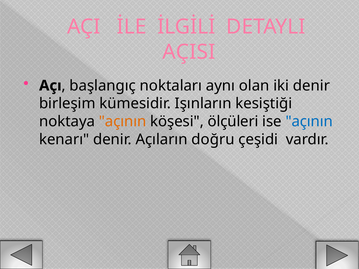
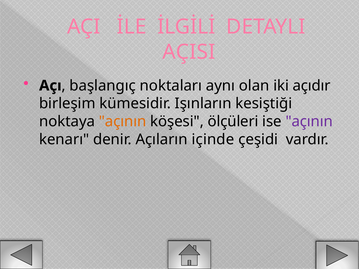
iki denir: denir -> açıdır (312, 86)
açının colour: blue -> purple (309, 122)
doğru: doğru -> içinde (213, 140)
